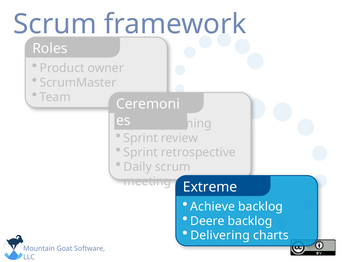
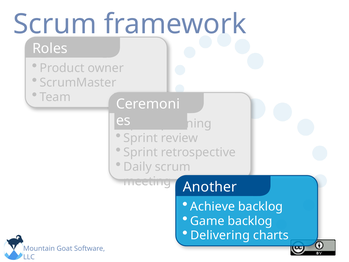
Extreme: Extreme -> Another (210, 187)
Deere: Deere -> Game (207, 221)
